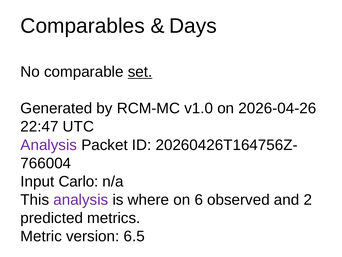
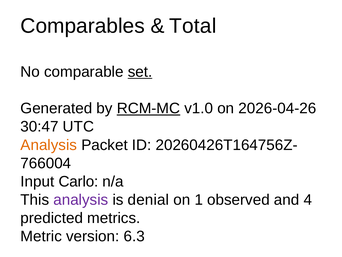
Days: Days -> Total (193, 26)
RCM-MC underline: none -> present (148, 108)
22:47: 22:47 -> 30:47 (39, 126)
Analysis colour: purple -> orange (49, 145)
where: where -> denial (148, 199)
6: 6 -> 1 (199, 199)
2: 2 -> 4 (308, 199)
6.5: 6.5 -> 6.3 (134, 236)
